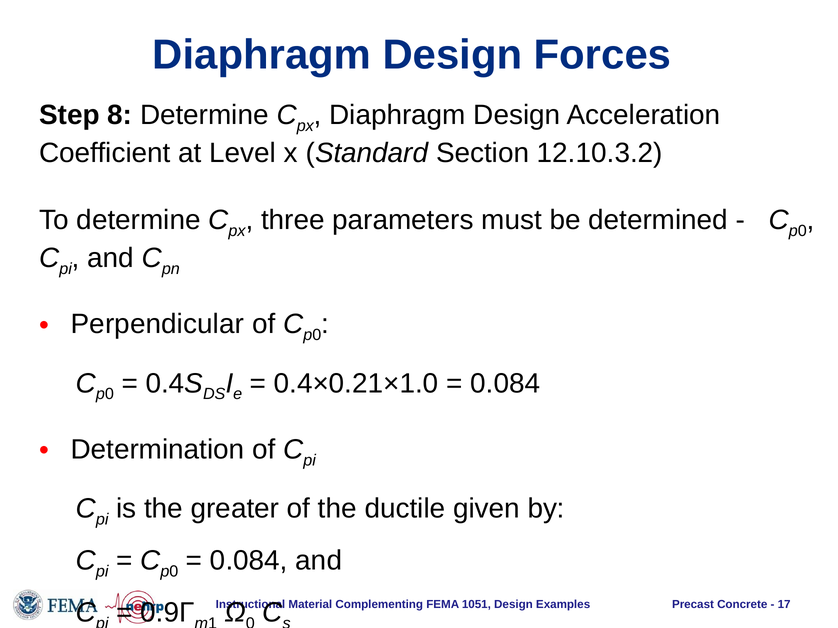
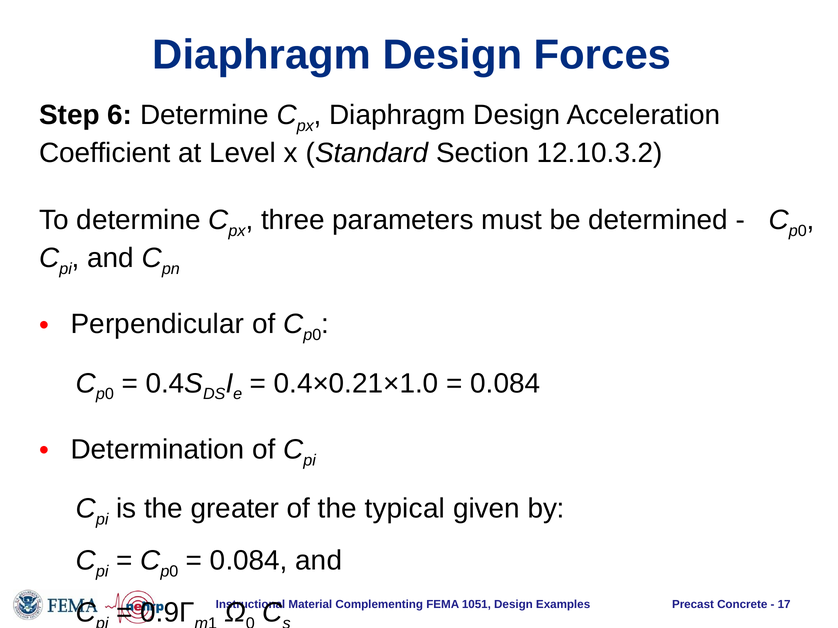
8: 8 -> 6 (120, 115)
ductile: ductile -> typical (405, 509)
